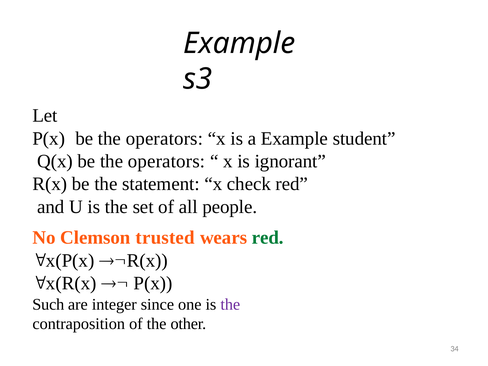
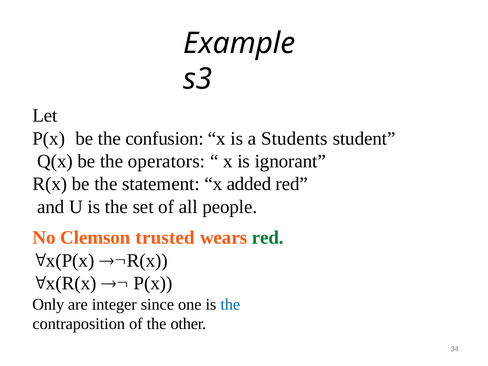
P(x be the operators: operators -> confusion (165, 138)
a Example: Example -> Students (294, 138)
check: check -> added (249, 184)
Such: Such -> Only (48, 304)
the colour: purple -> blue (230, 304)
